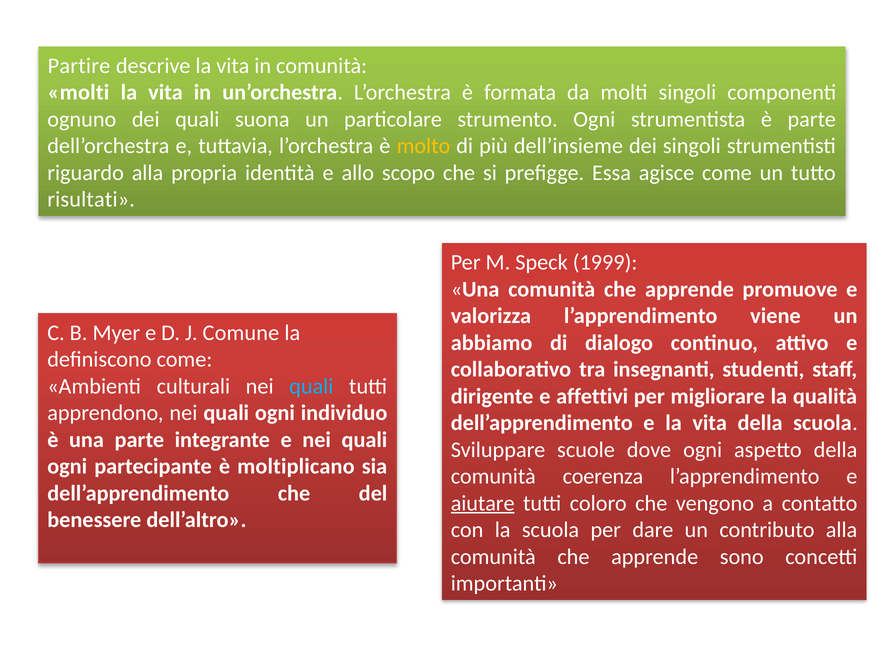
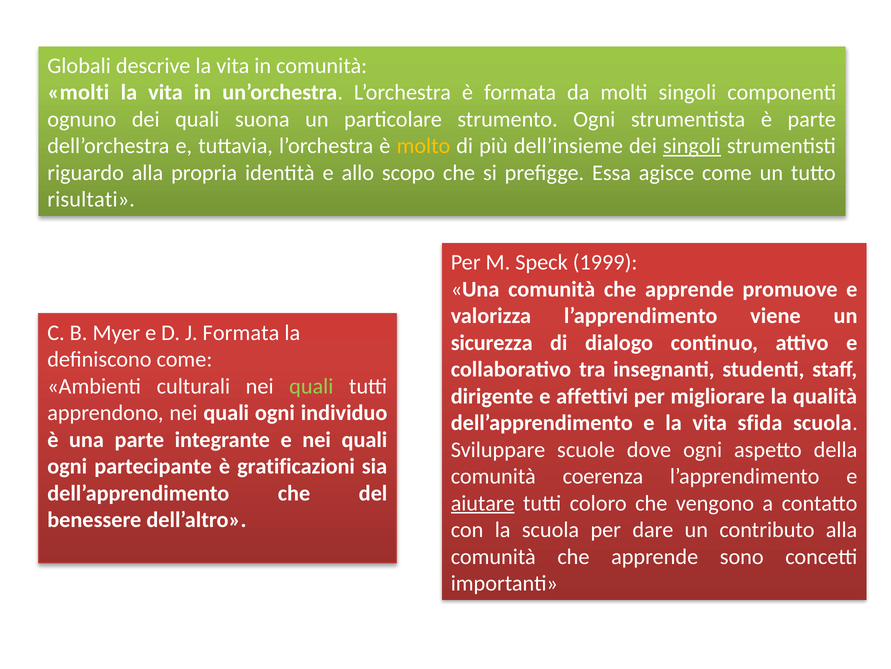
Partire: Partire -> Globali (79, 66)
singoli underline: none -> present (692, 146)
J Comune: Comune -> Formata (241, 332)
abbiamo: abbiamo -> sicurezza (492, 342)
quali colour: light blue -> light green (311, 386)
vita della: della -> sfida (760, 423)
moltiplicano: moltiplicano -> gratificazioni (296, 466)
